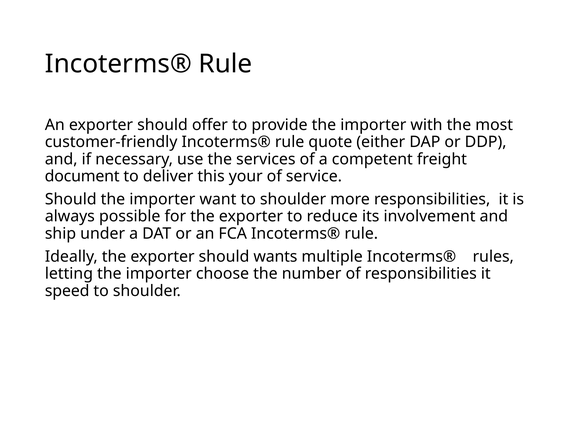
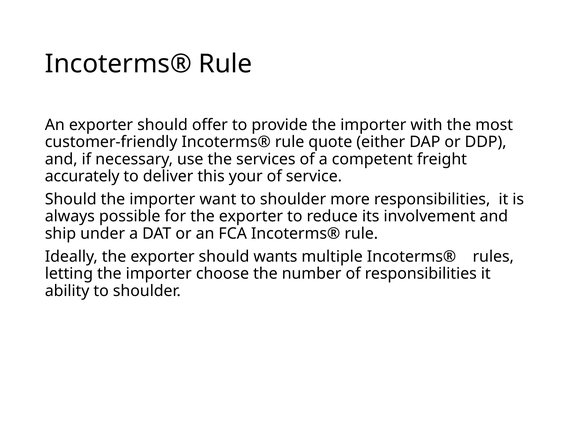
document: document -> accurately (82, 176)
speed: speed -> ability (67, 291)
